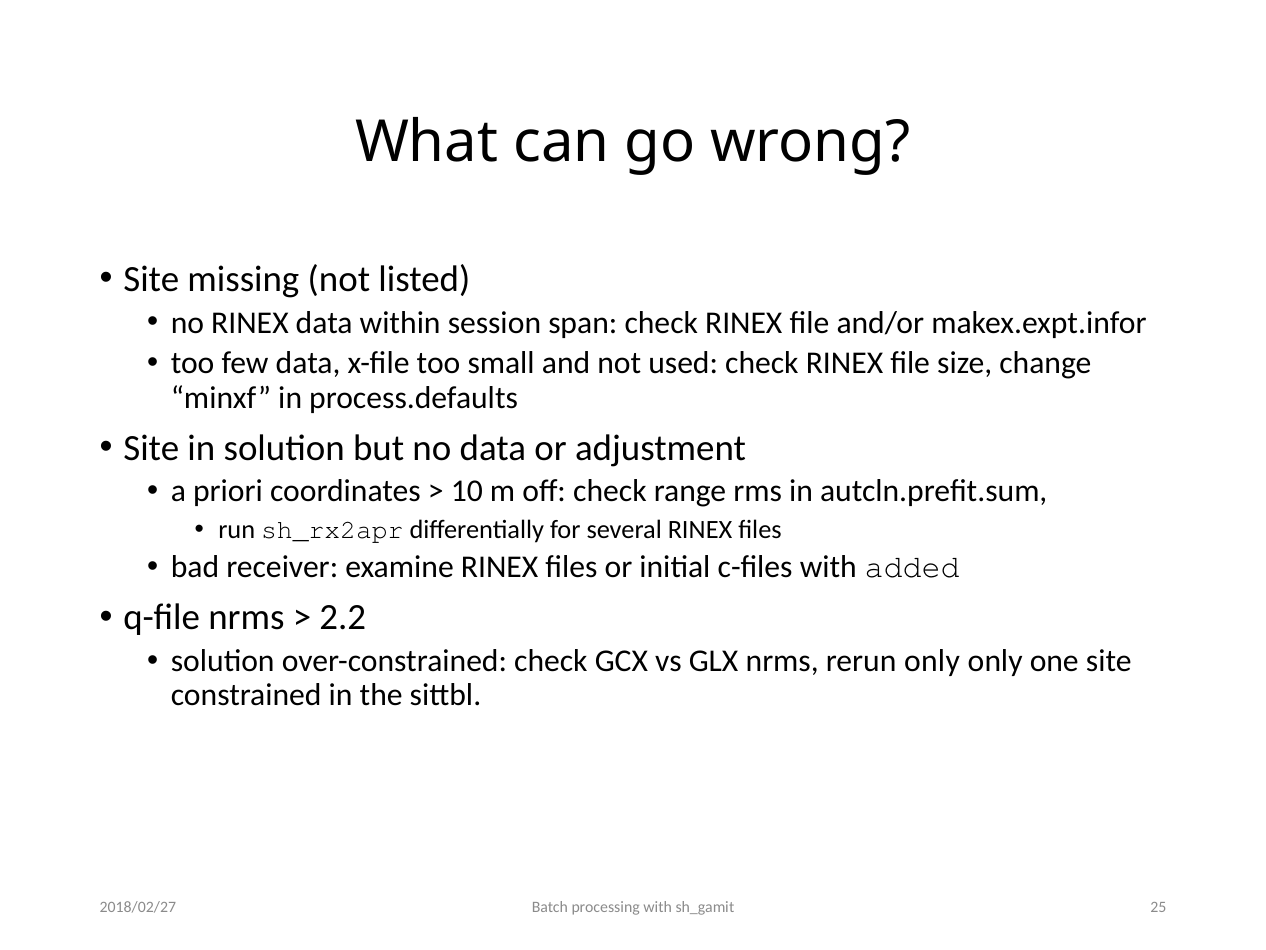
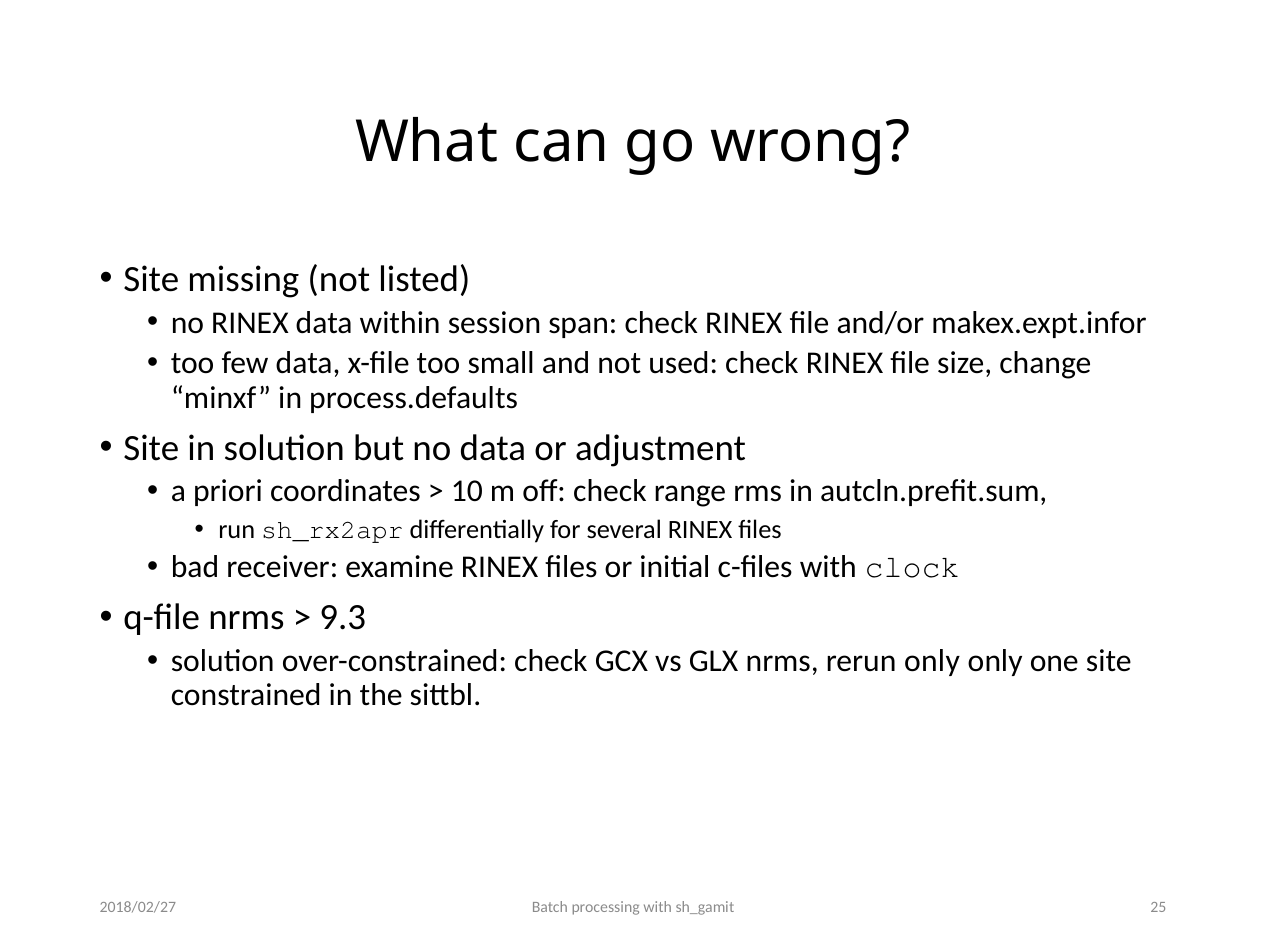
added: added -> clock (912, 567)
2.2: 2.2 -> 9.3 (343, 617)
